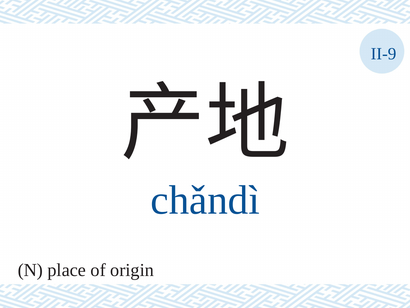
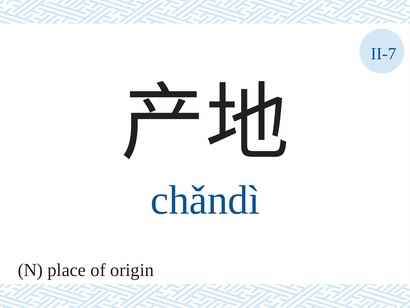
II-9: II-9 -> II-7 (384, 54)
